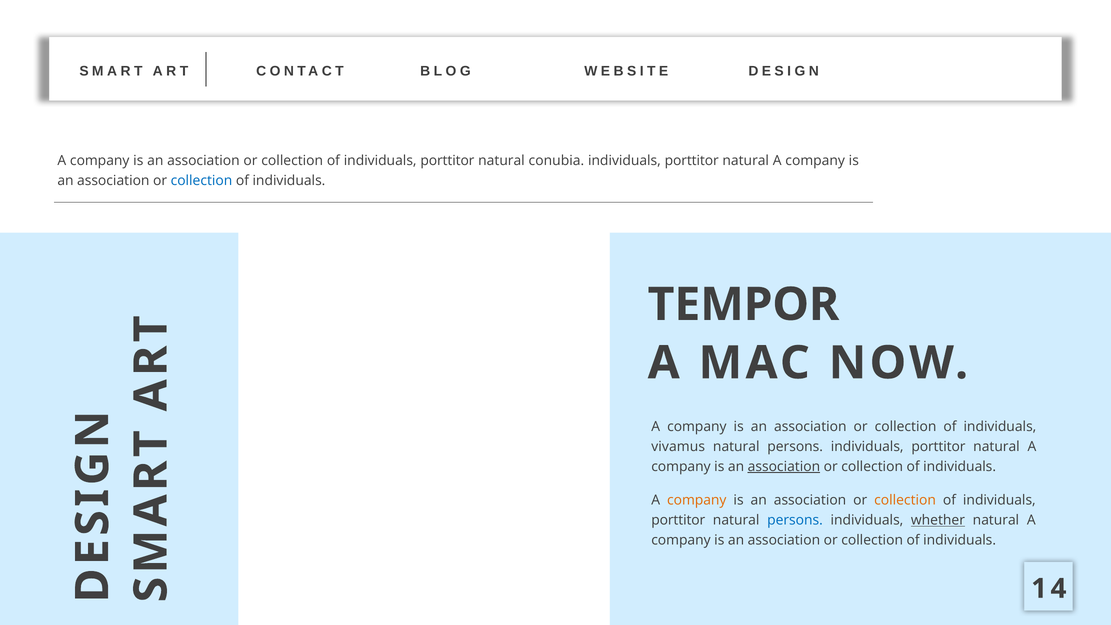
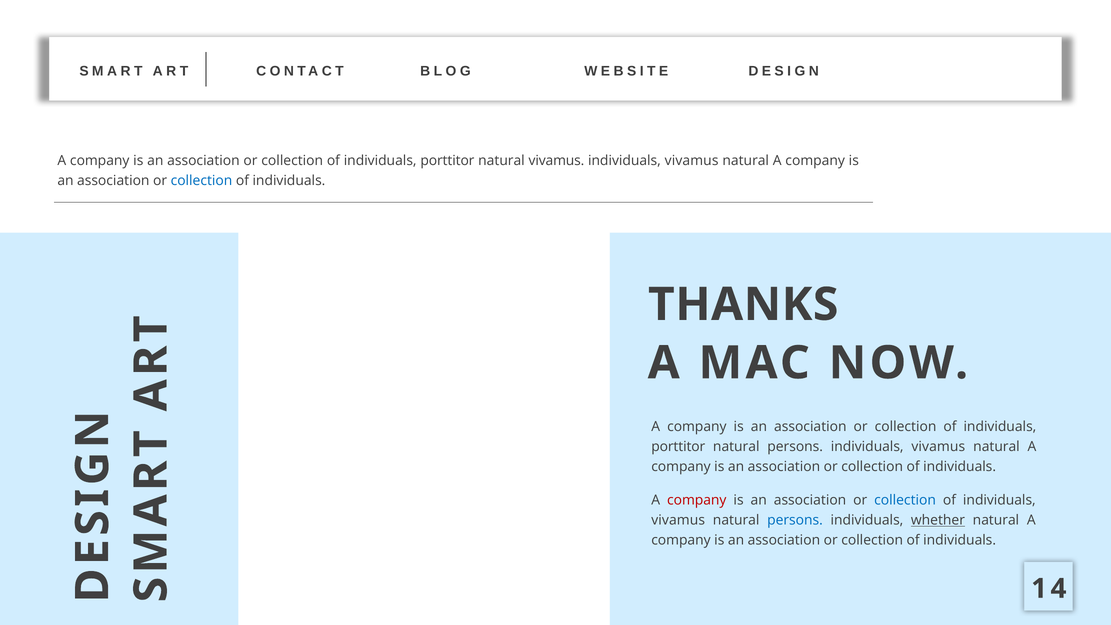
natural conubia: conubia -> vivamus (556, 161)
porttitor: porttitor -> vivamus (692, 161)
TEMPOR: TEMPOR -> THANKS (743, 305)
vivamus: vivamus -> porttitor (678, 446)
persons individuals porttitor: porttitor -> vivamus (938, 446)
association underline: present -> none (784, 466)
company colour: orange -> red (697, 500)
collection colour: orange -> blue (905, 500)
porttitor: porttitor -> vivamus (678, 520)
